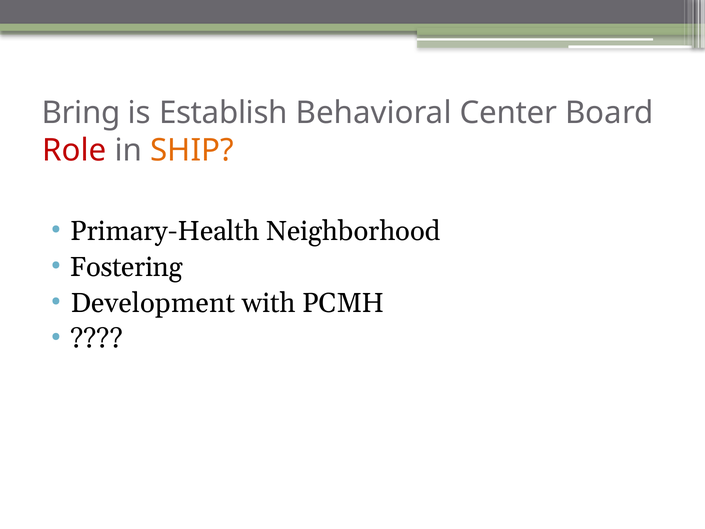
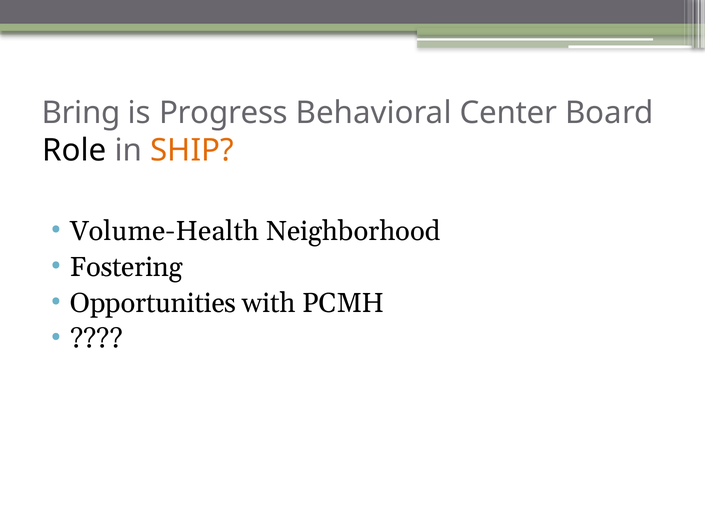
Establish: Establish -> Progress (223, 113)
Role colour: red -> black (74, 150)
Primary-Health: Primary-Health -> Volume-Health (165, 231)
Development: Development -> Opportunities (153, 303)
